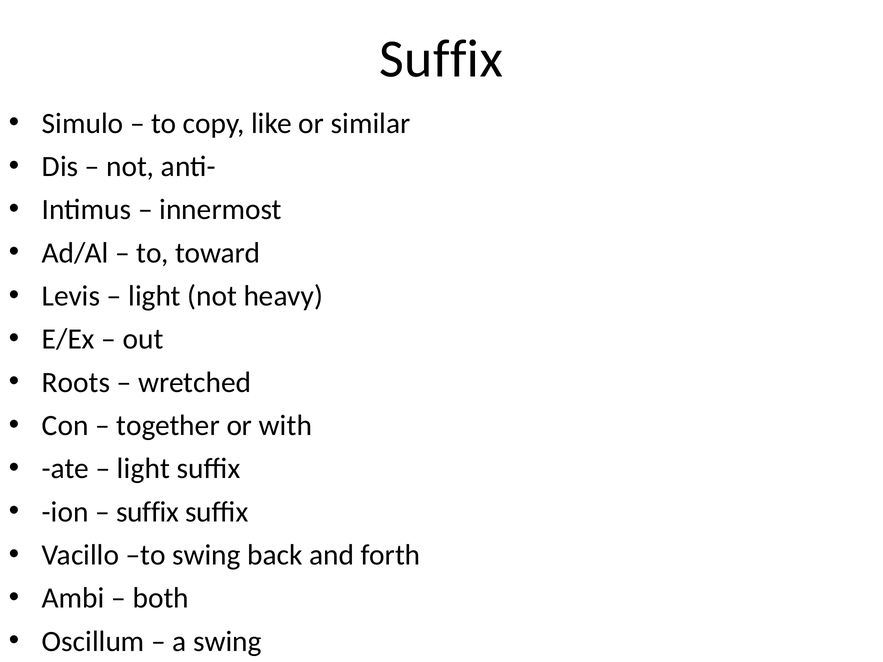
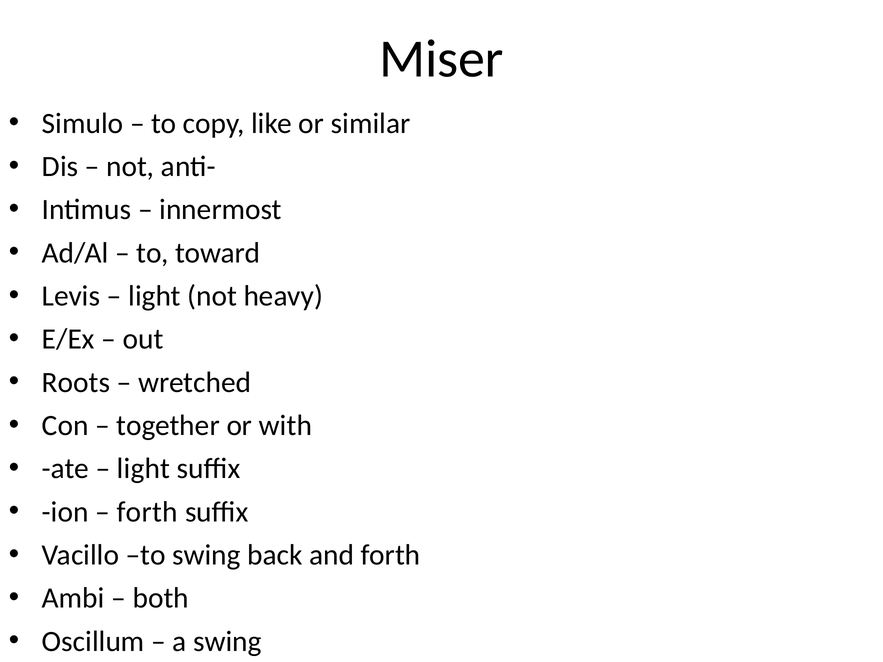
Suffix: Suffix -> Miser (441, 59)
suffix: suffix -> forth (147, 512)
